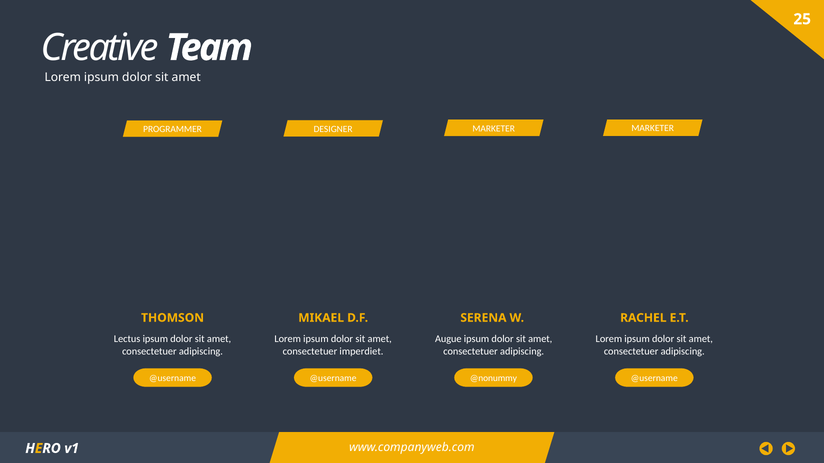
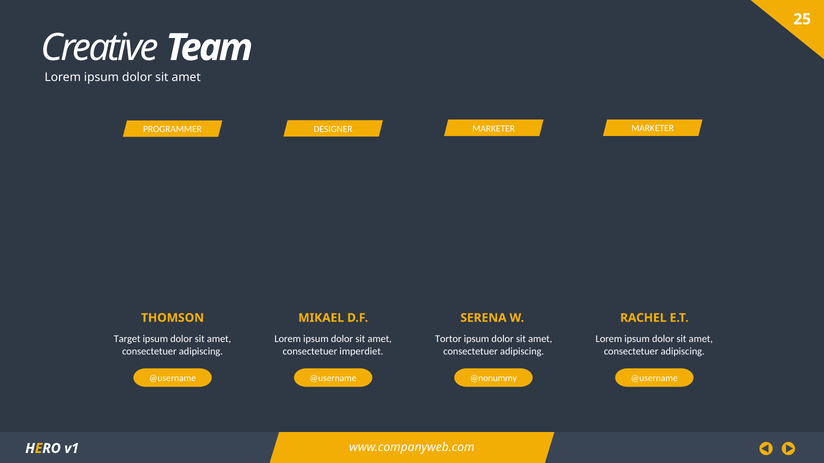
Lectus: Lectus -> Target (127, 339)
Augue: Augue -> Tortor (448, 339)
